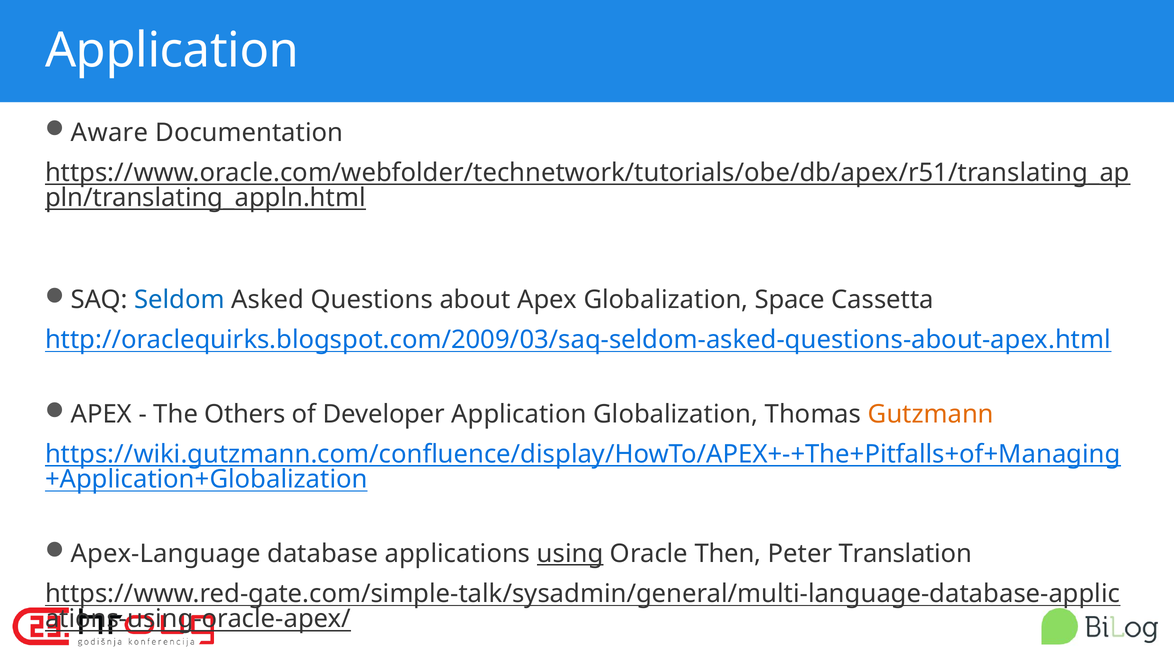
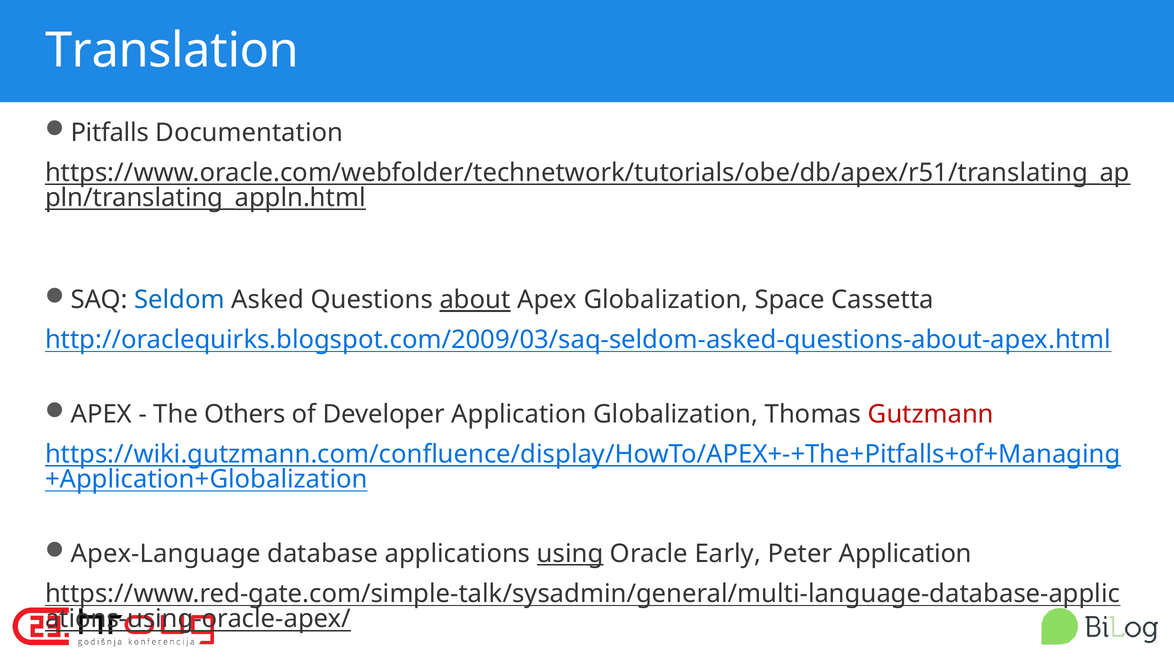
Application: Application -> Translation (172, 51)
Aware: Aware -> Pitfalls (110, 133)
about underline: none -> present (475, 300)
Gutzmann colour: orange -> red (931, 415)
Then: Then -> Early (728, 554)
Peter Translation: Translation -> Application (905, 554)
